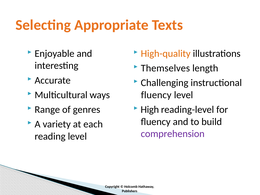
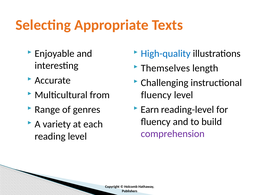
High-quality colour: orange -> blue (166, 54)
ways: ways -> from (100, 95)
High: High -> Earn (150, 110)
